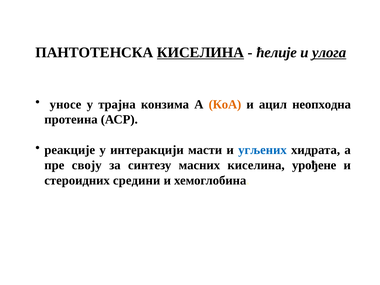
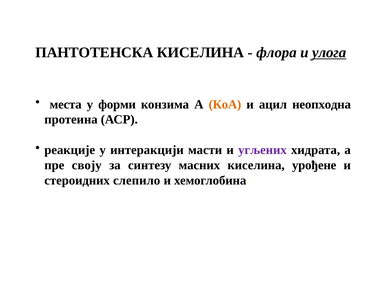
КИСЕЛИНА underline: present -> none (201, 53)
ћелије: ћелије -> флора (277, 53)
уносе: уносе -> места (66, 104)
трајна: трајна -> форми (117, 104)
угљених colour: blue -> purple (262, 150)
средини: средини -> слепило (137, 180)
